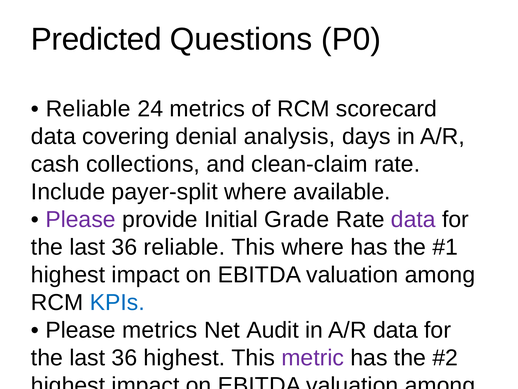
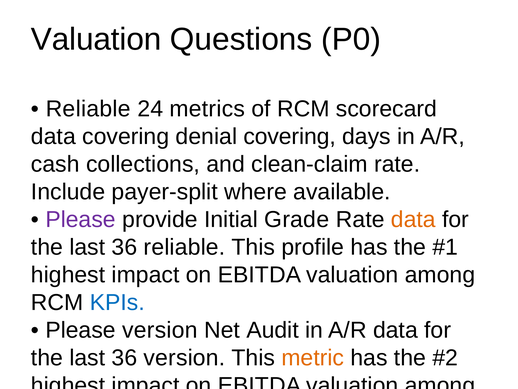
Predicted: Predicted -> Valuation (96, 39)
denial analysis: analysis -> covering (290, 136)
data colour: purple -> orange (413, 219)
This where: where -> profile (313, 247)
Please metrics: metrics -> version (160, 330)
36 highest: highest -> version (184, 357)
metric colour: purple -> orange (313, 357)
